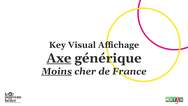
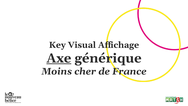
Moins underline: present -> none (57, 71)
